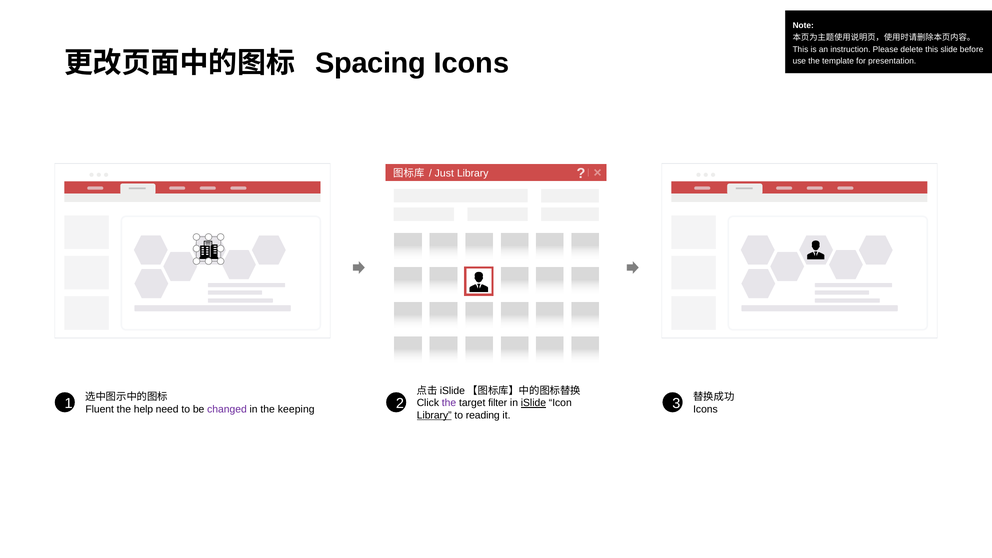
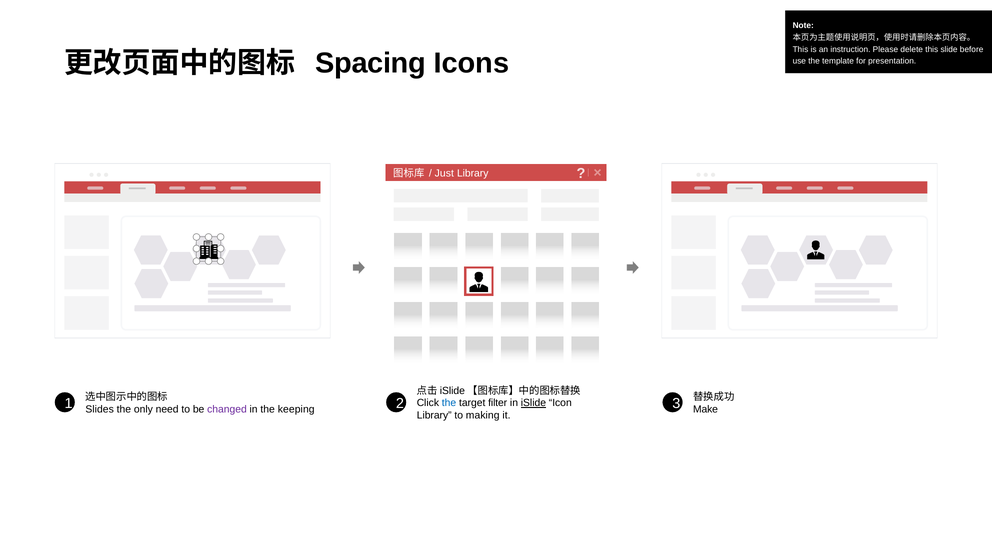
the colour: purple -> blue (449, 403)
Fluent: Fluent -> Slides (100, 409)
help: help -> only (143, 409)
Icons: Icons -> Make (705, 409)
Library underline: present -> none (434, 415)
reading: reading -> making (483, 415)
